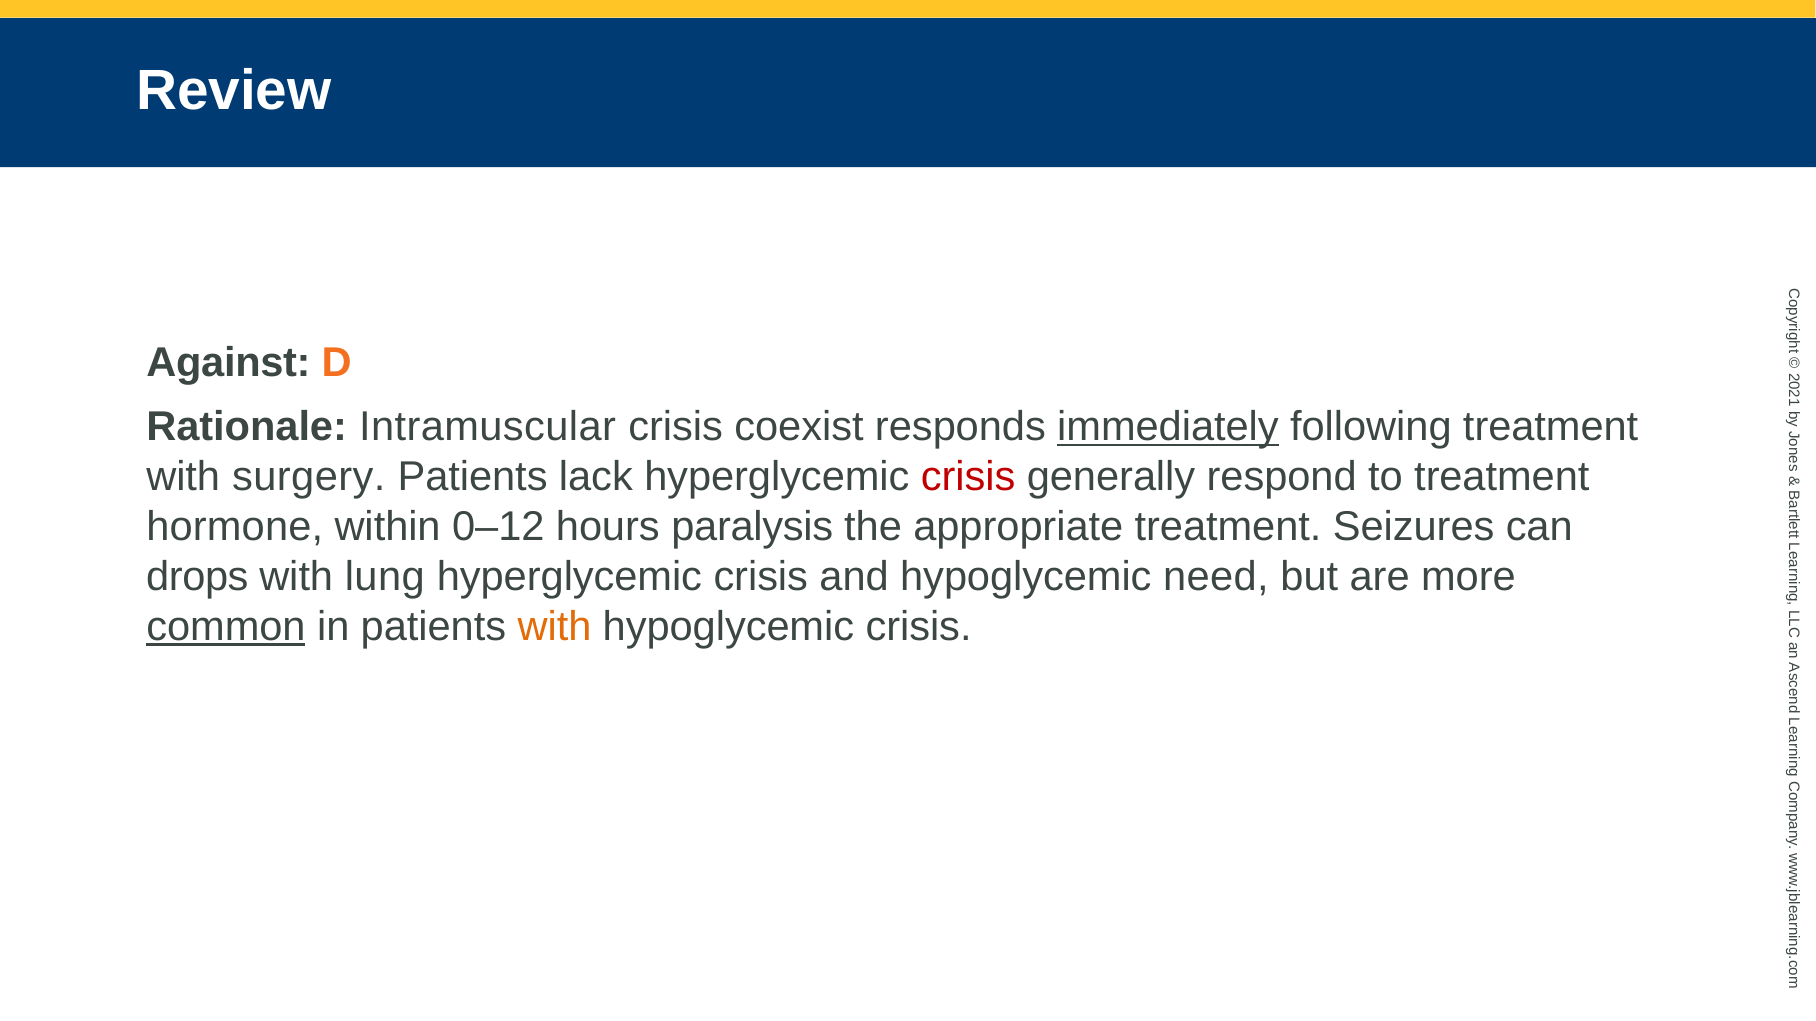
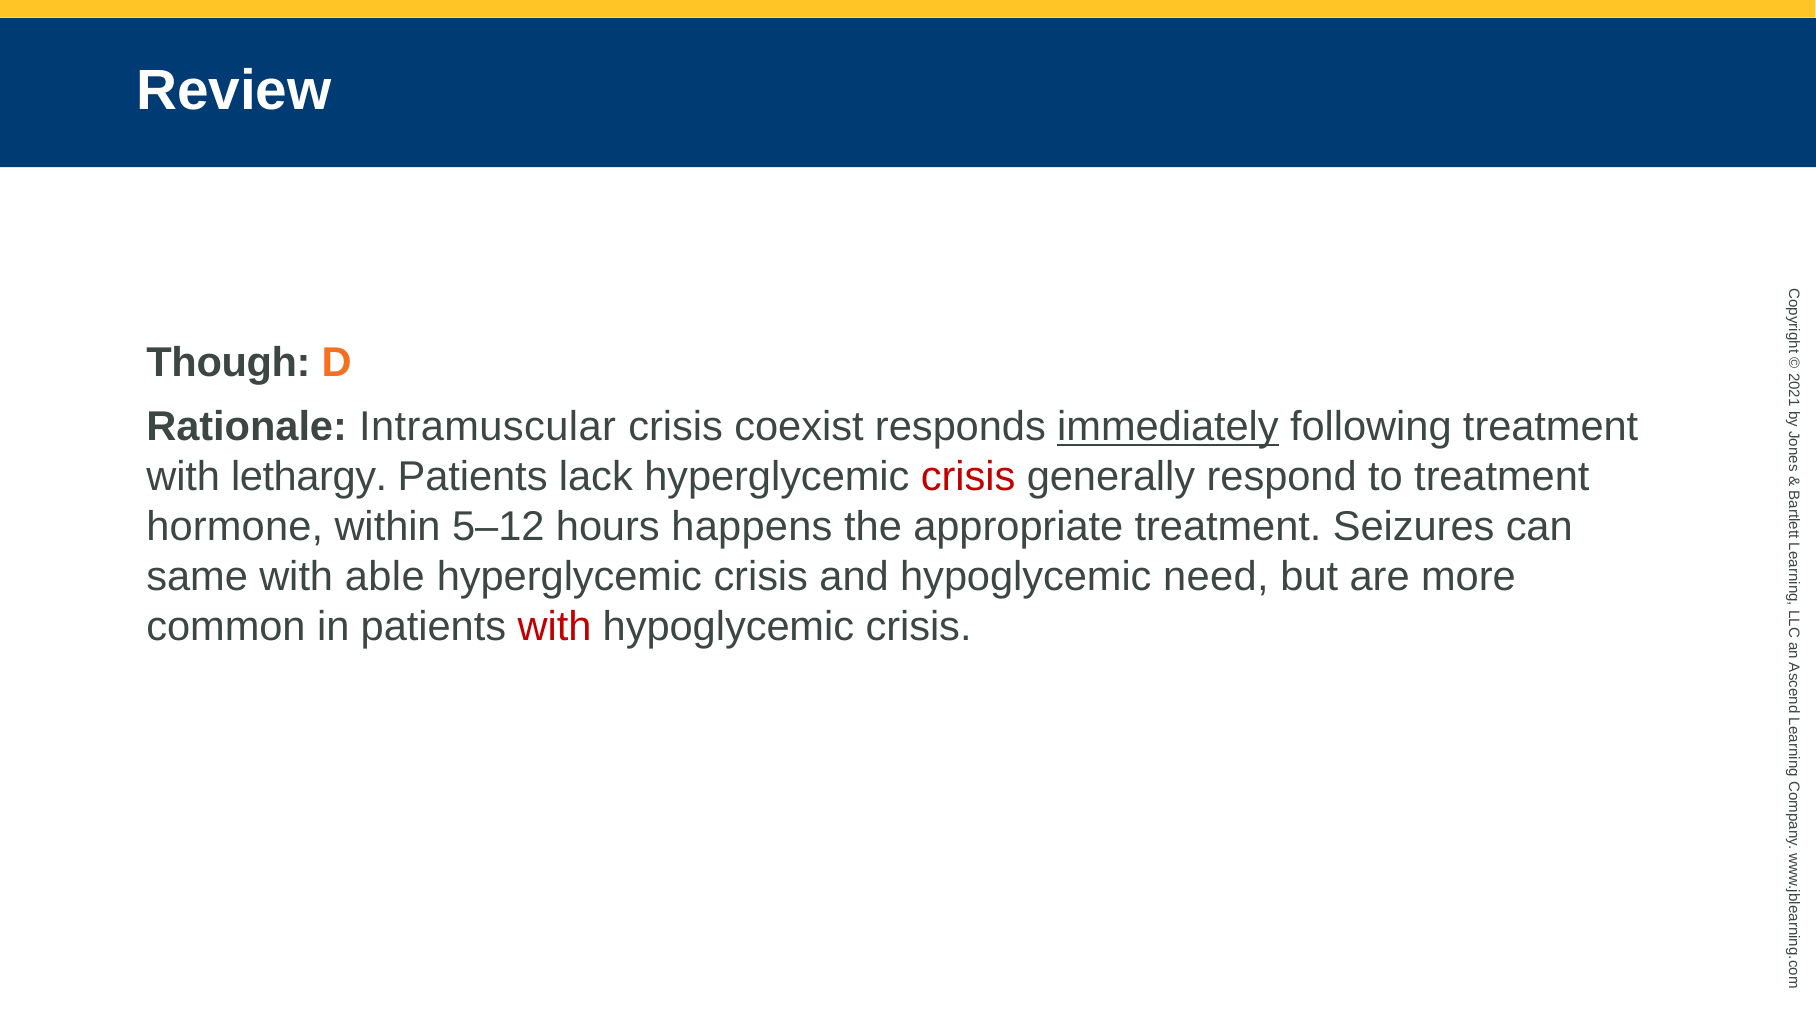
Against: Against -> Though (228, 363)
surgery: surgery -> lethargy (309, 477)
0–12: 0–12 -> 5–12 (498, 527)
paralysis: paralysis -> happens (752, 527)
drops: drops -> same (197, 577)
lung: lung -> able (385, 577)
common underline: present -> none (226, 627)
with colour: orange -> red (554, 627)
